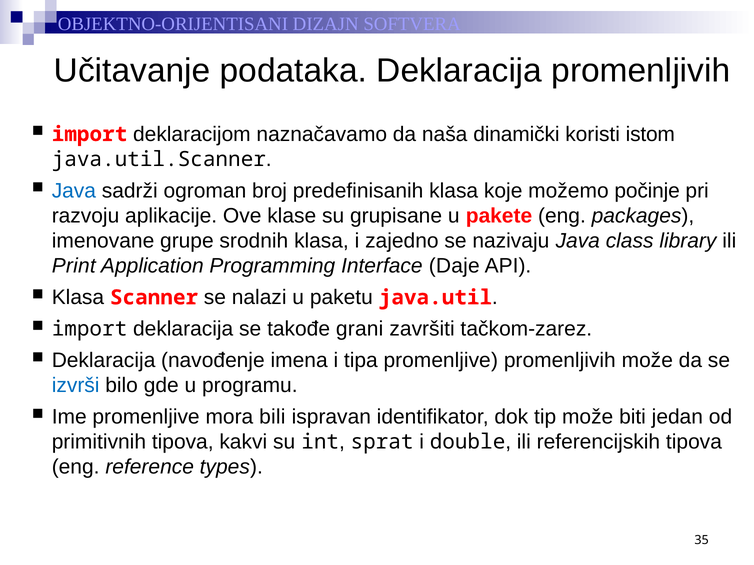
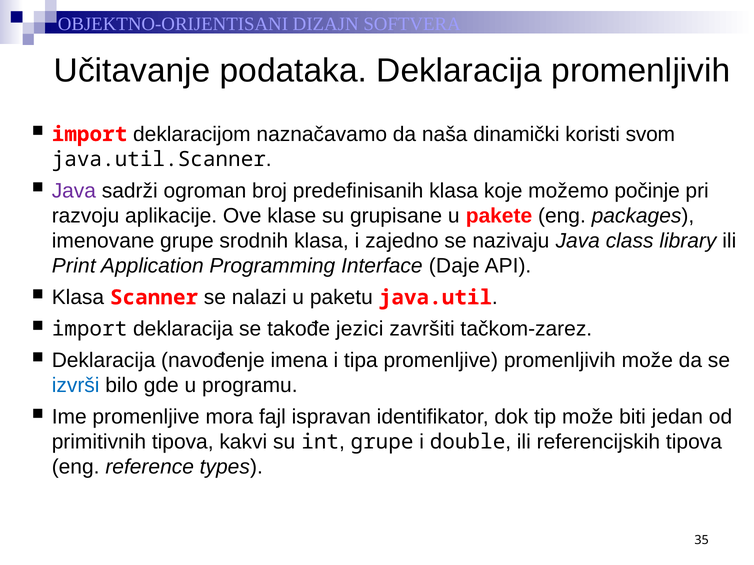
istom: istom -> svom (650, 134)
Java colour: blue -> purple (74, 191)
grani: grani -> jezici (360, 329)
bili: bili -> fajl (272, 417)
sprat: sprat -> grupe (382, 442)
